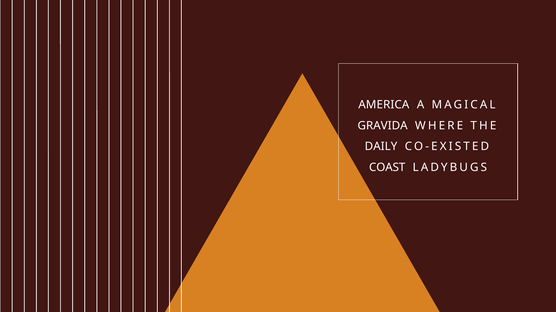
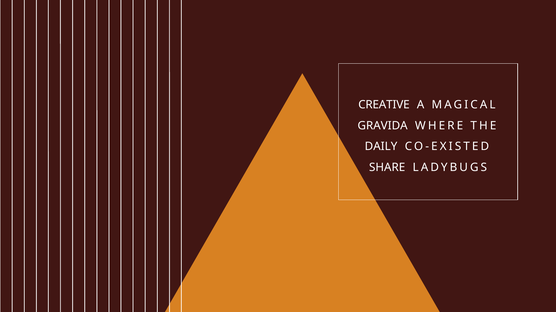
AMERICA: AMERICA -> CREATIVE (384, 105)
COAST: COAST -> SHARE (387, 168)
